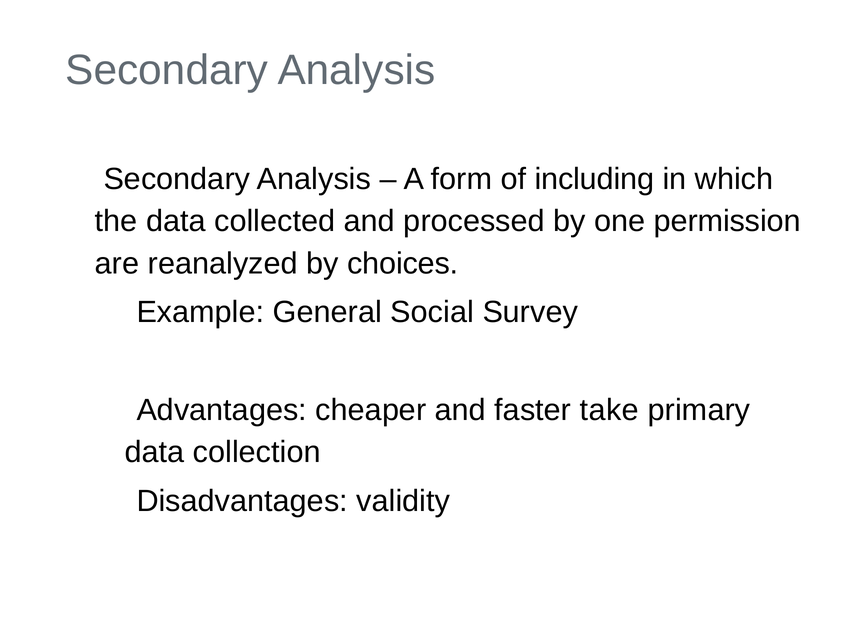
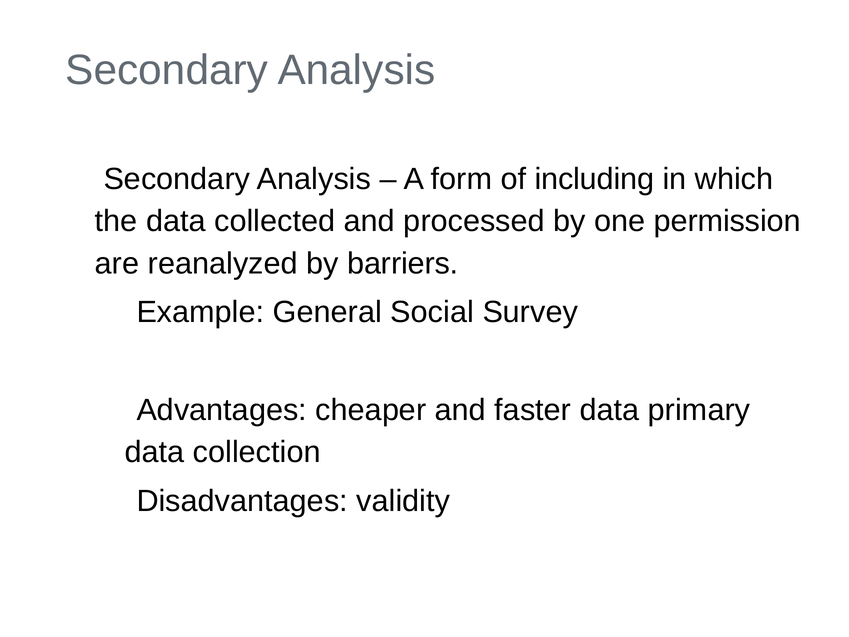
choices: choices -> barriers (403, 263)
faster take: take -> data (610, 410)
